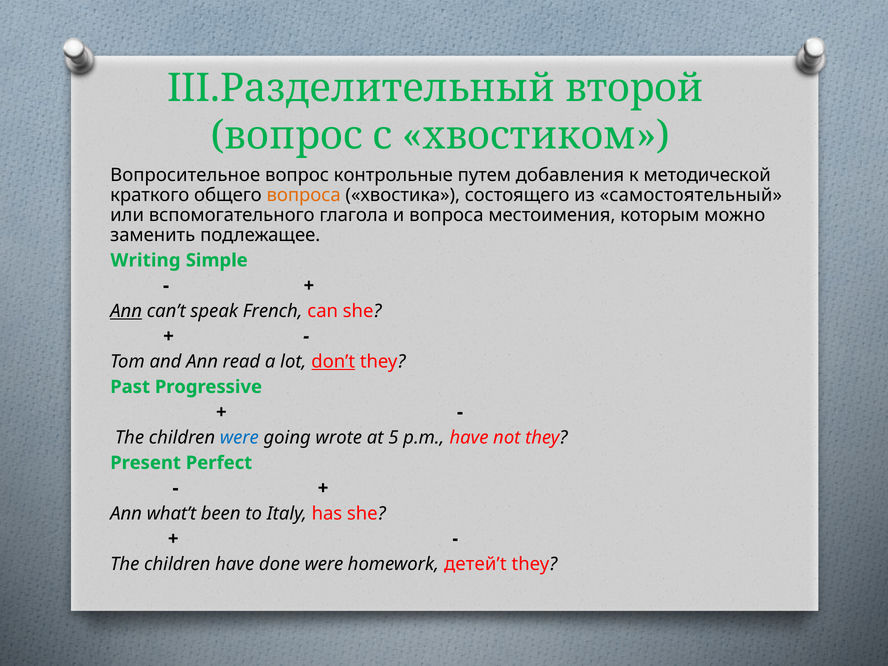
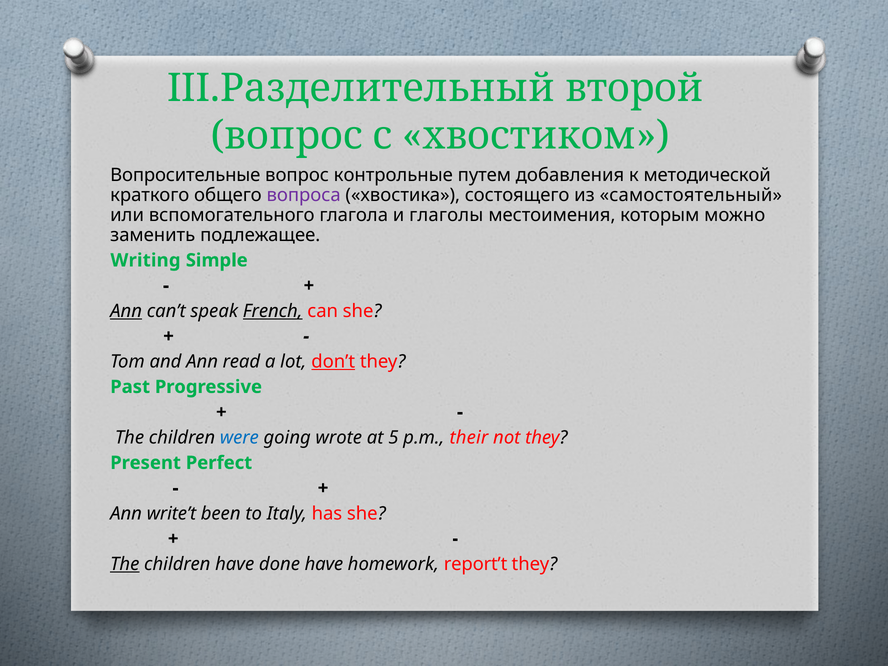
Вопросительное: Вопросительное -> Вопросительные (185, 175)
вопроса colour: orange -> purple (304, 195)
и вопроса: вопроса -> глаголы (446, 215)
French underline: none -> present (273, 311)
p.m have: have -> their (469, 437)
what’t: what’t -> write’t (171, 513)
The underline: none -> present (125, 564)
done were: were -> have (324, 564)
детей’t: детей’t -> report’t (476, 564)
